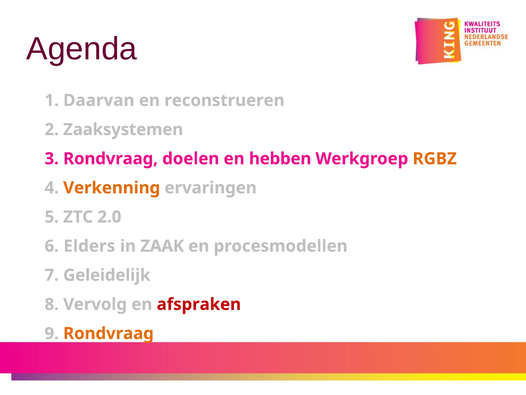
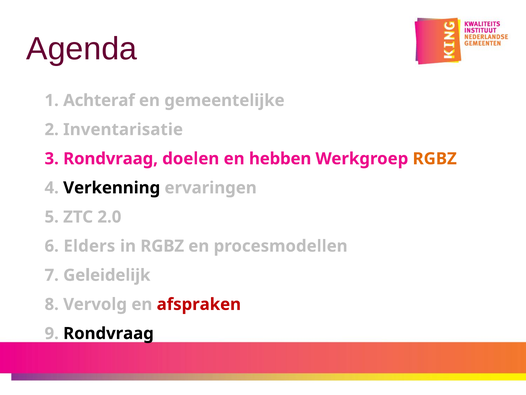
Daarvan: Daarvan -> Achteraf (99, 100)
reconstrueren: reconstrueren -> gemeentelijke (224, 100)
Zaaksystemen: Zaaksystemen -> Inventarisatie (123, 129)
Verkenning colour: orange -> black (112, 188)
in ZAAK: ZAAK -> RGBZ (162, 246)
Rondvraag colour: orange -> black (108, 333)
